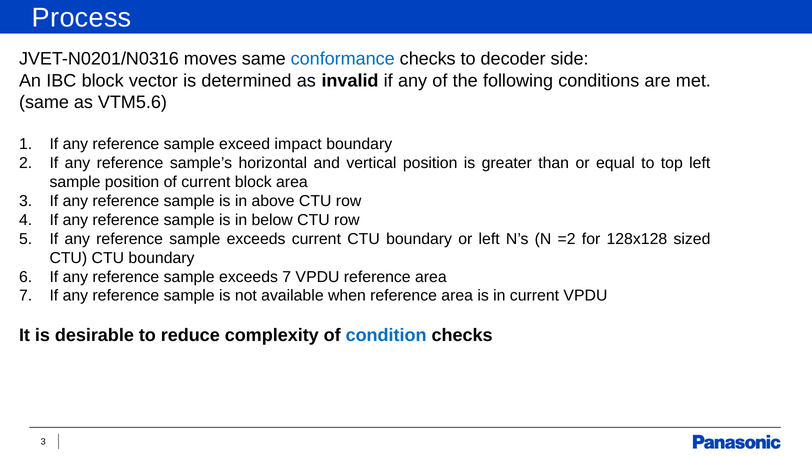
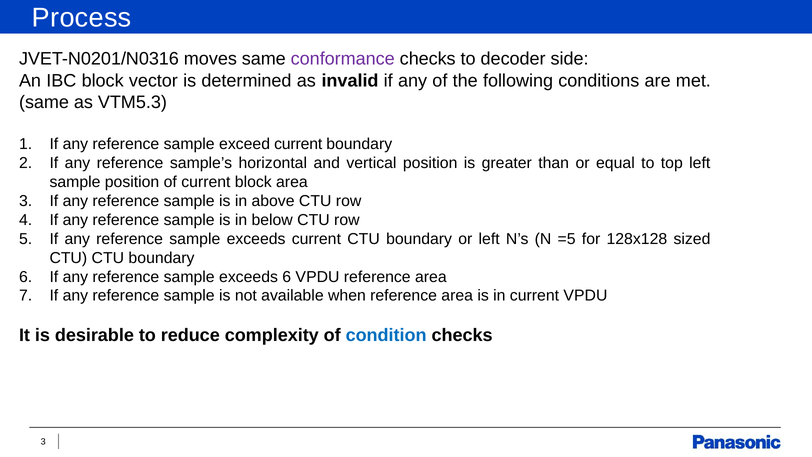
conformance colour: blue -> purple (343, 59)
VTM5.6: VTM5.6 -> VTM5.3 (132, 102)
exceed impact: impact -> current (298, 144)
=2: =2 -> =5 (567, 239)
exceeds 7: 7 -> 6 (287, 277)
